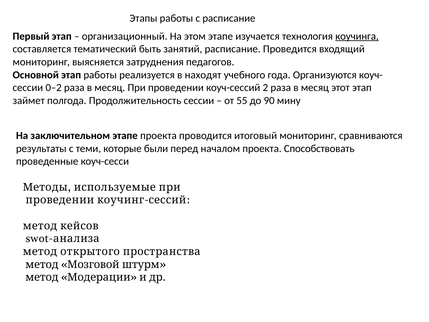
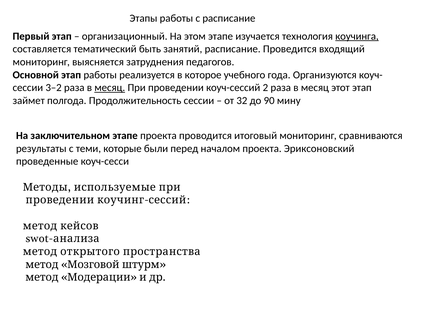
находят: находят -> которое (203, 75)
0–2: 0–2 -> 3–2 (54, 88)
месяц underline: none -> present (110, 88)
55: 55 -> 32 (242, 101)
Способствовать: Способствовать -> Эриксоновский (319, 148)
